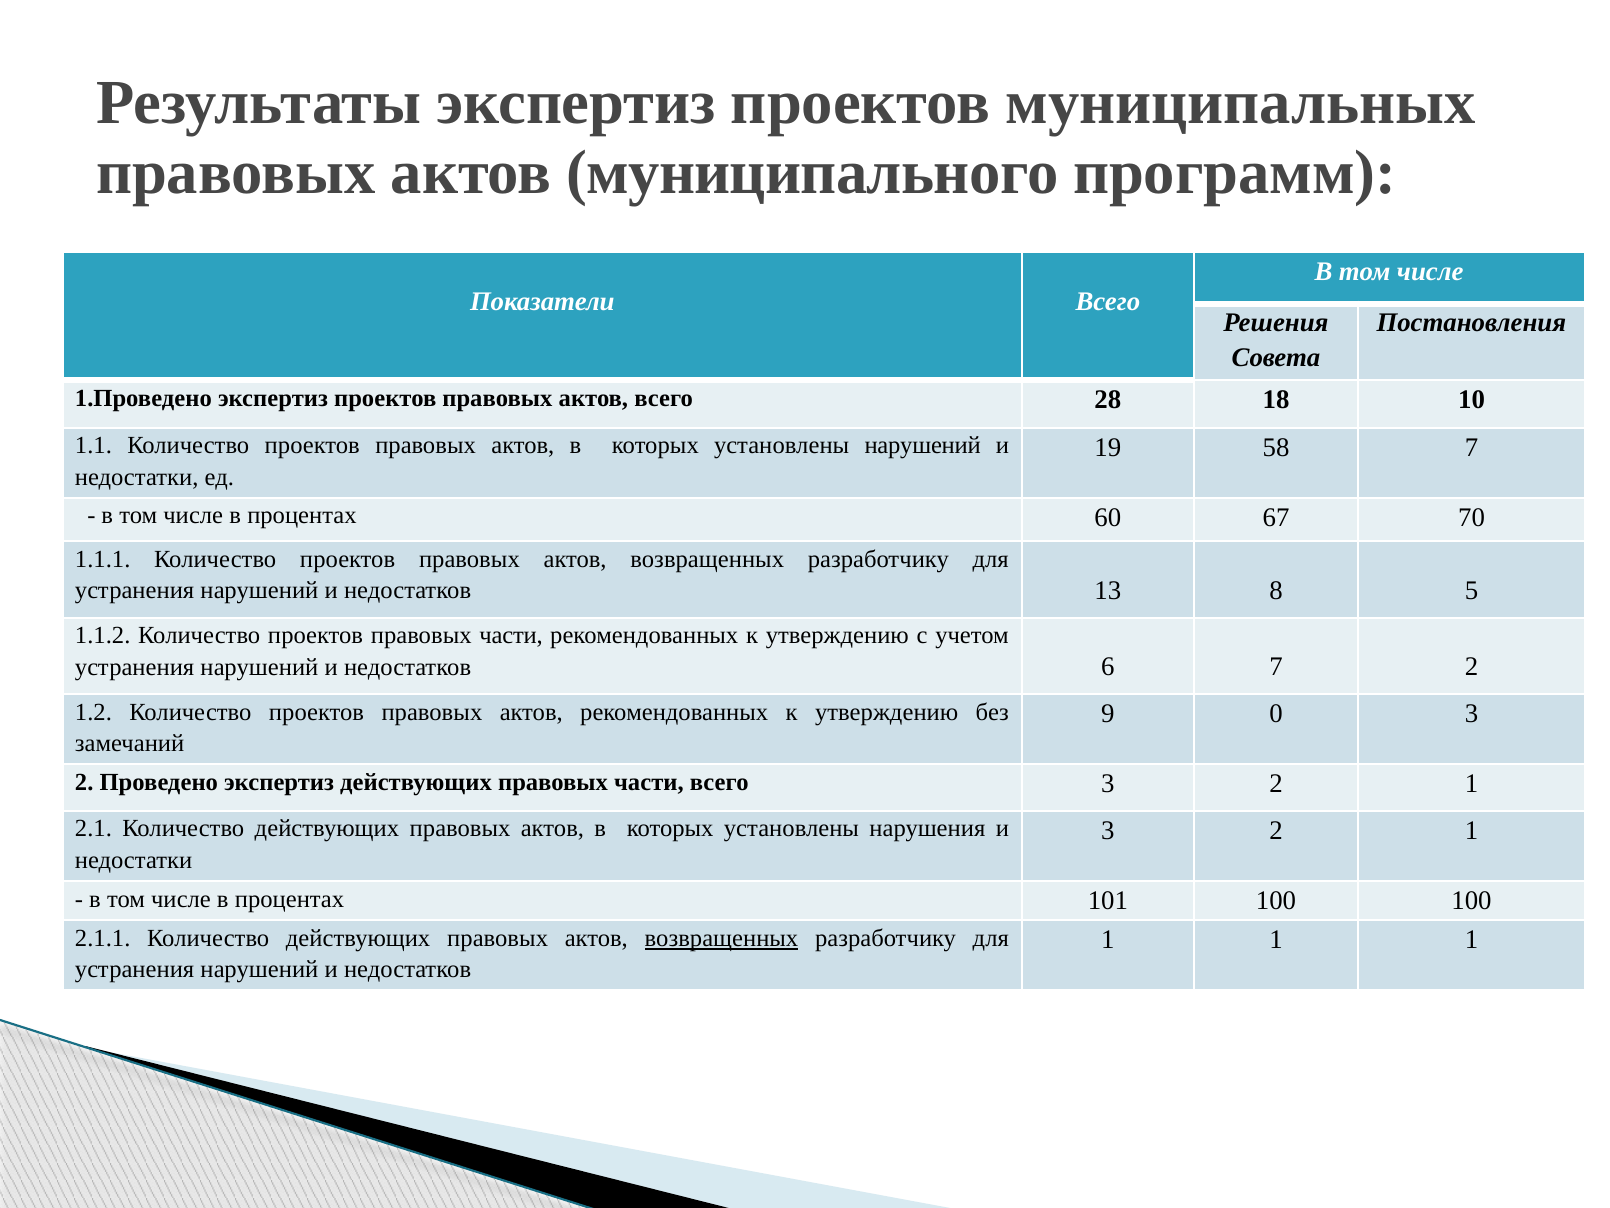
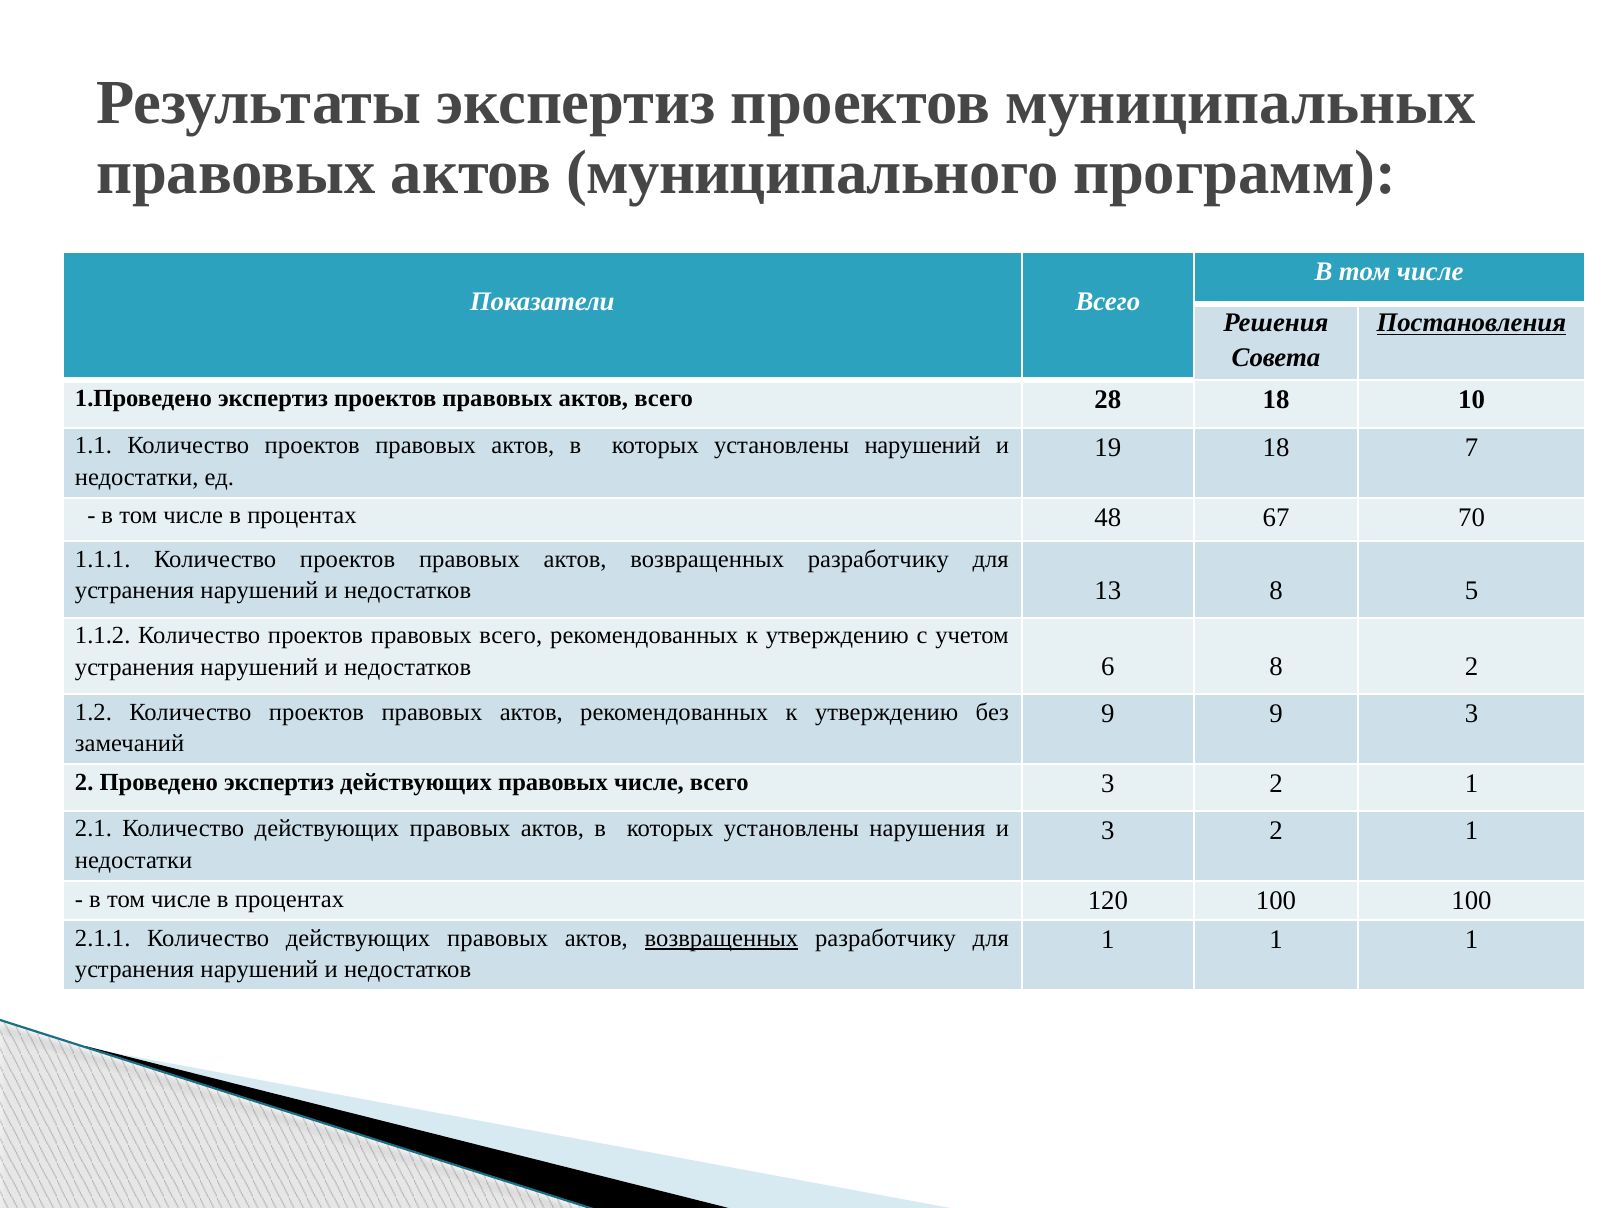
Постановления underline: none -> present (1471, 323)
19 58: 58 -> 18 (1276, 447)
60: 60 -> 48 (1108, 517)
проектов правовых части: части -> всего (511, 635)
6 7: 7 -> 8 (1276, 667)
9 0: 0 -> 9 (1276, 713)
действующих правовых части: части -> числе (649, 782)
101: 101 -> 120 (1108, 900)
